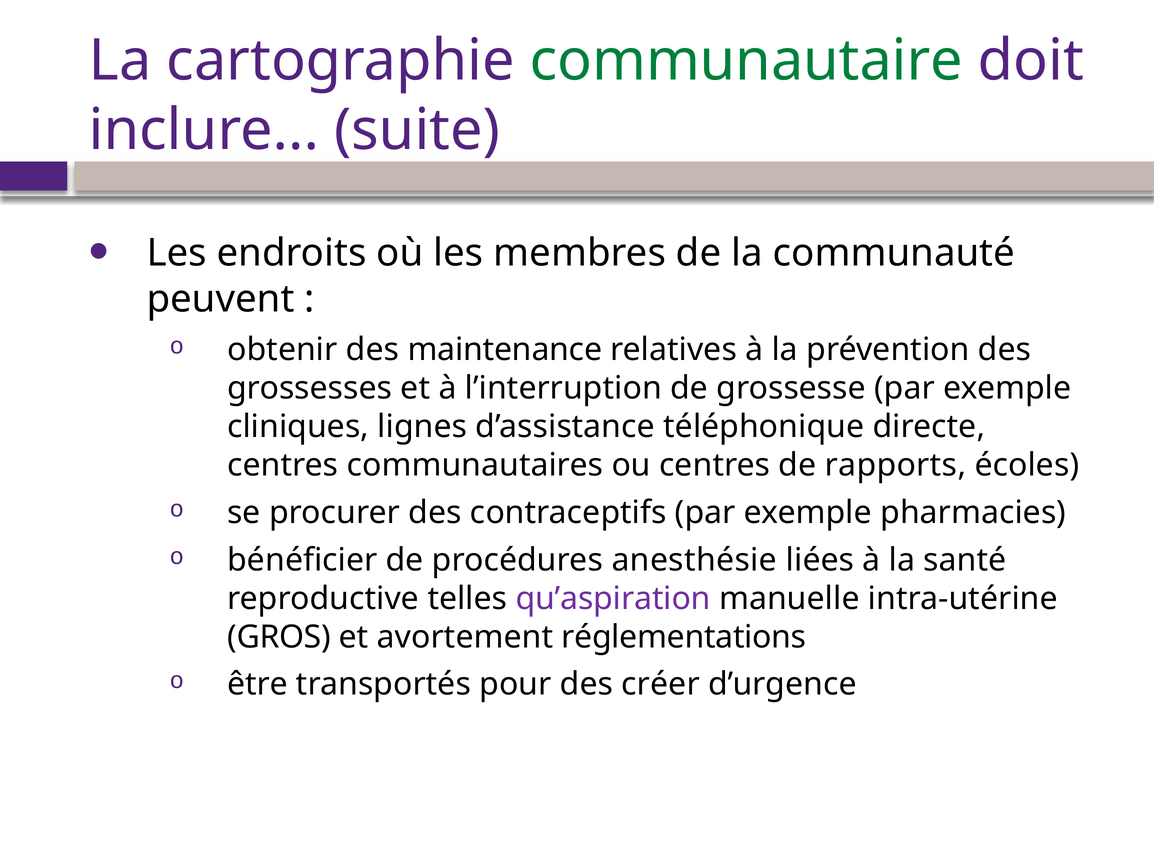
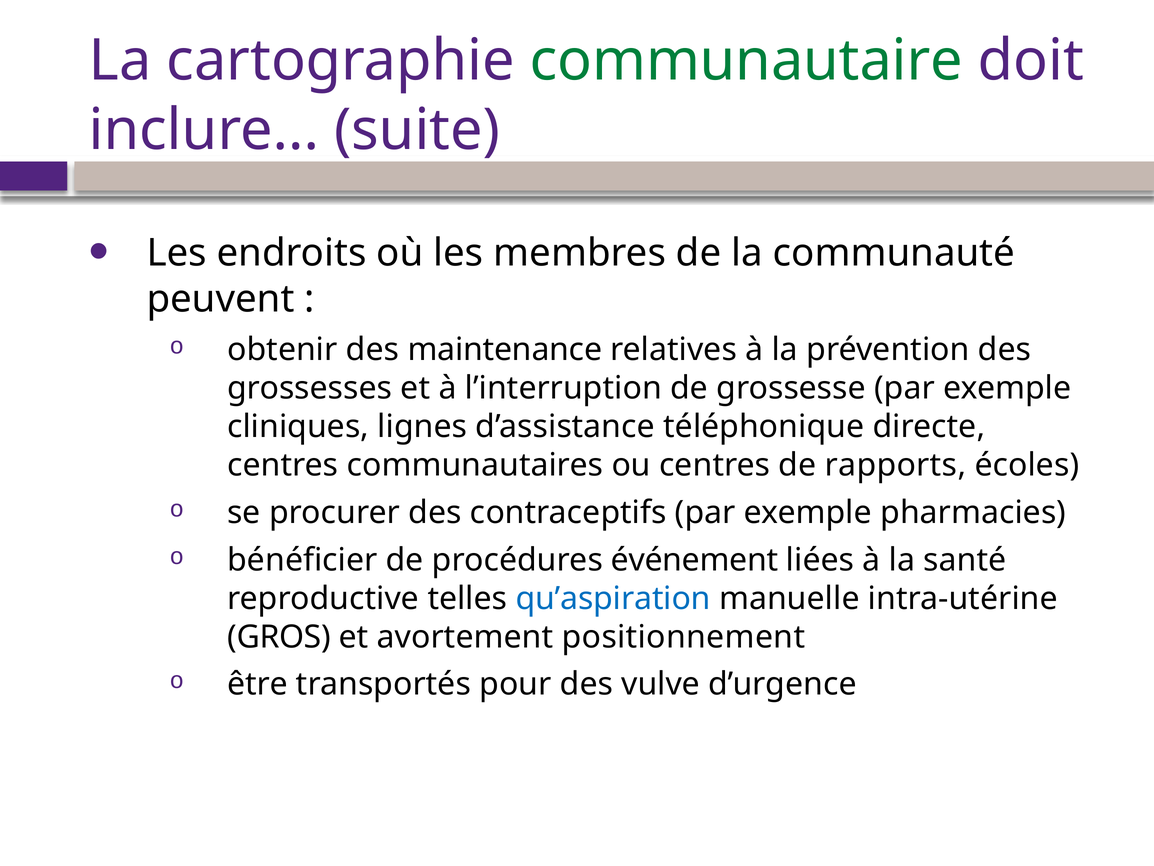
anesthésie: anesthésie -> événement (695, 560)
qu’aspiration colour: purple -> blue (613, 598)
réglementations: réglementations -> positionnement (683, 637)
créer: créer -> vulve (661, 684)
